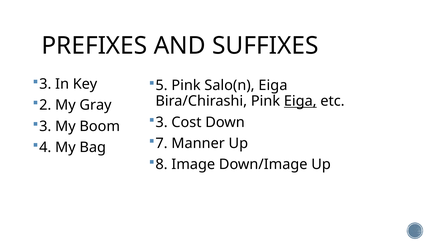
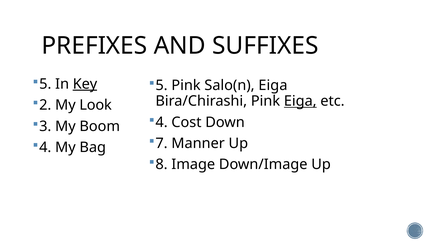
3: 3 -> 5 (45, 84)
Key underline: none -> present (85, 84)
Gray: Gray -> Look (96, 105)
3: 3 -> 4 (162, 122)
